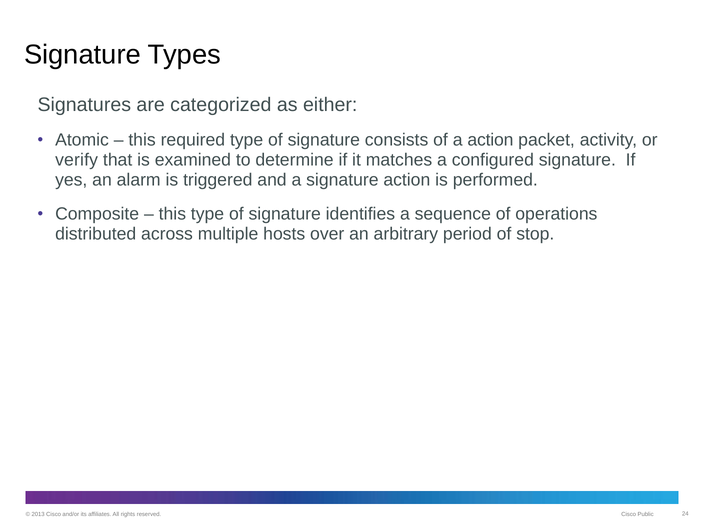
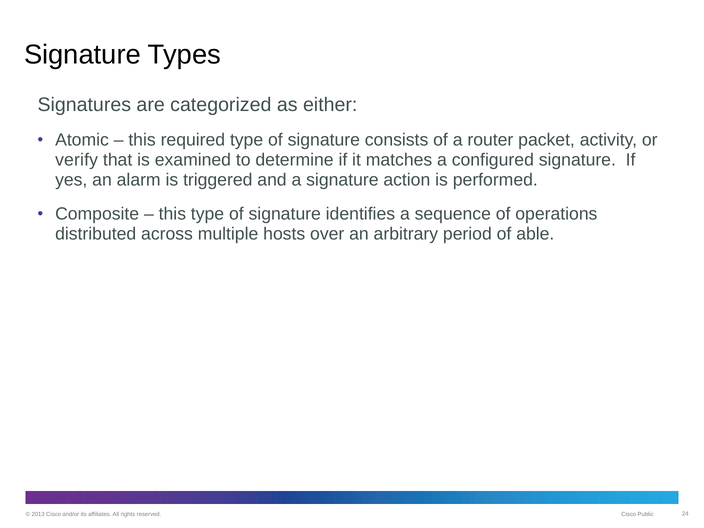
a action: action -> router (490, 140)
stop: stop -> able (535, 234)
